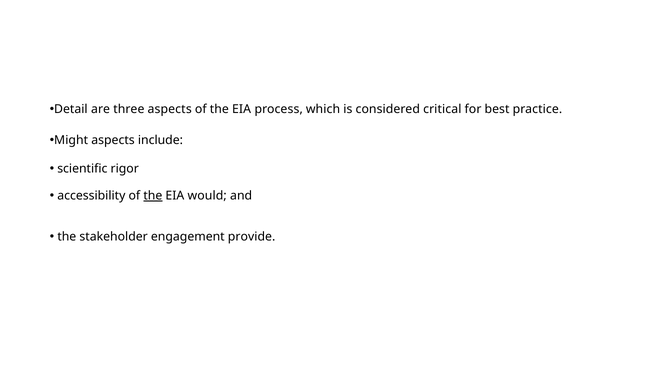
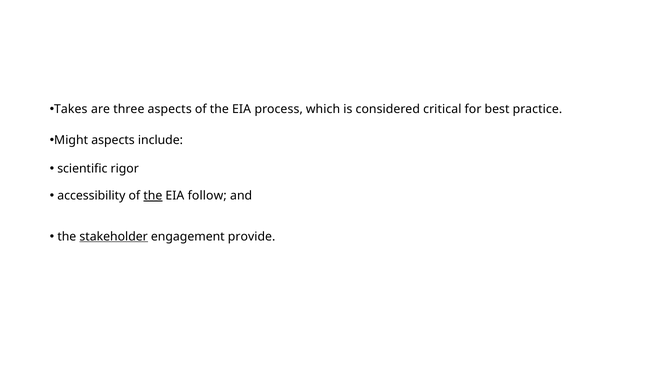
Detail: Detail -> Takes (71, 109)
would: would -> follow (207, 196)
stakeholder underline: none -> present (114, 236)
